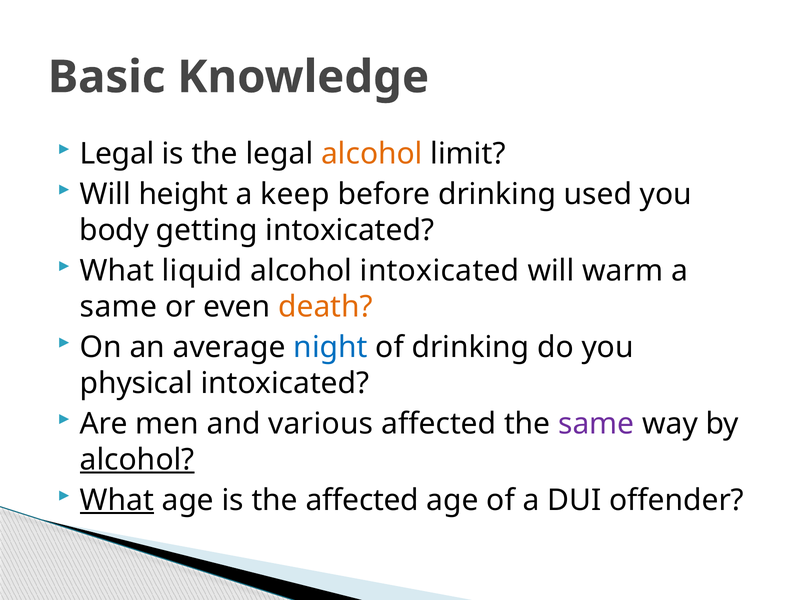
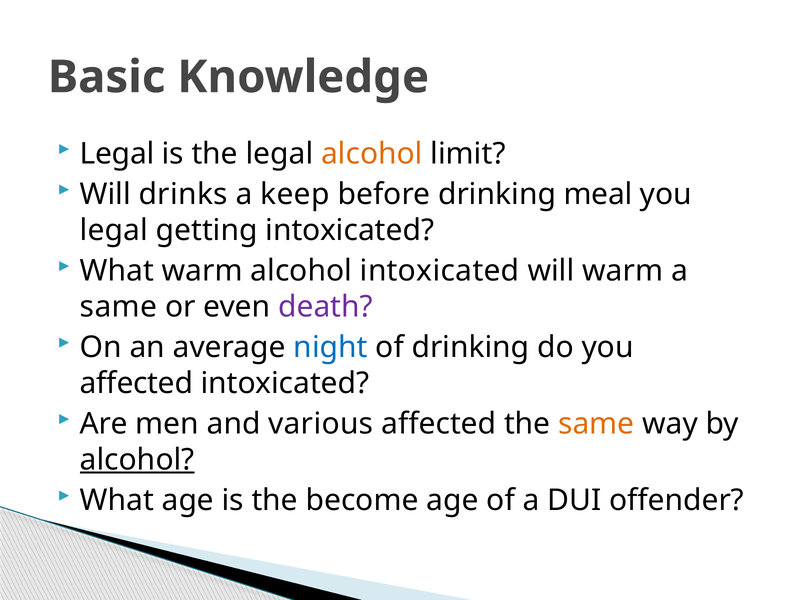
height: height -> drinks (183, 194)
used: used -> meal (598, 194)
body: body -> legal (114, 230)
What liquid: liquid -> warm (202, 271)
death colour: orange -> purple (325, 307)
physical: physical -> affected (136, 383)
same colour: purple -> orange (596, 424)
What underline: present -> none (117, 500)
the affected: affected -> become (362, 500)
